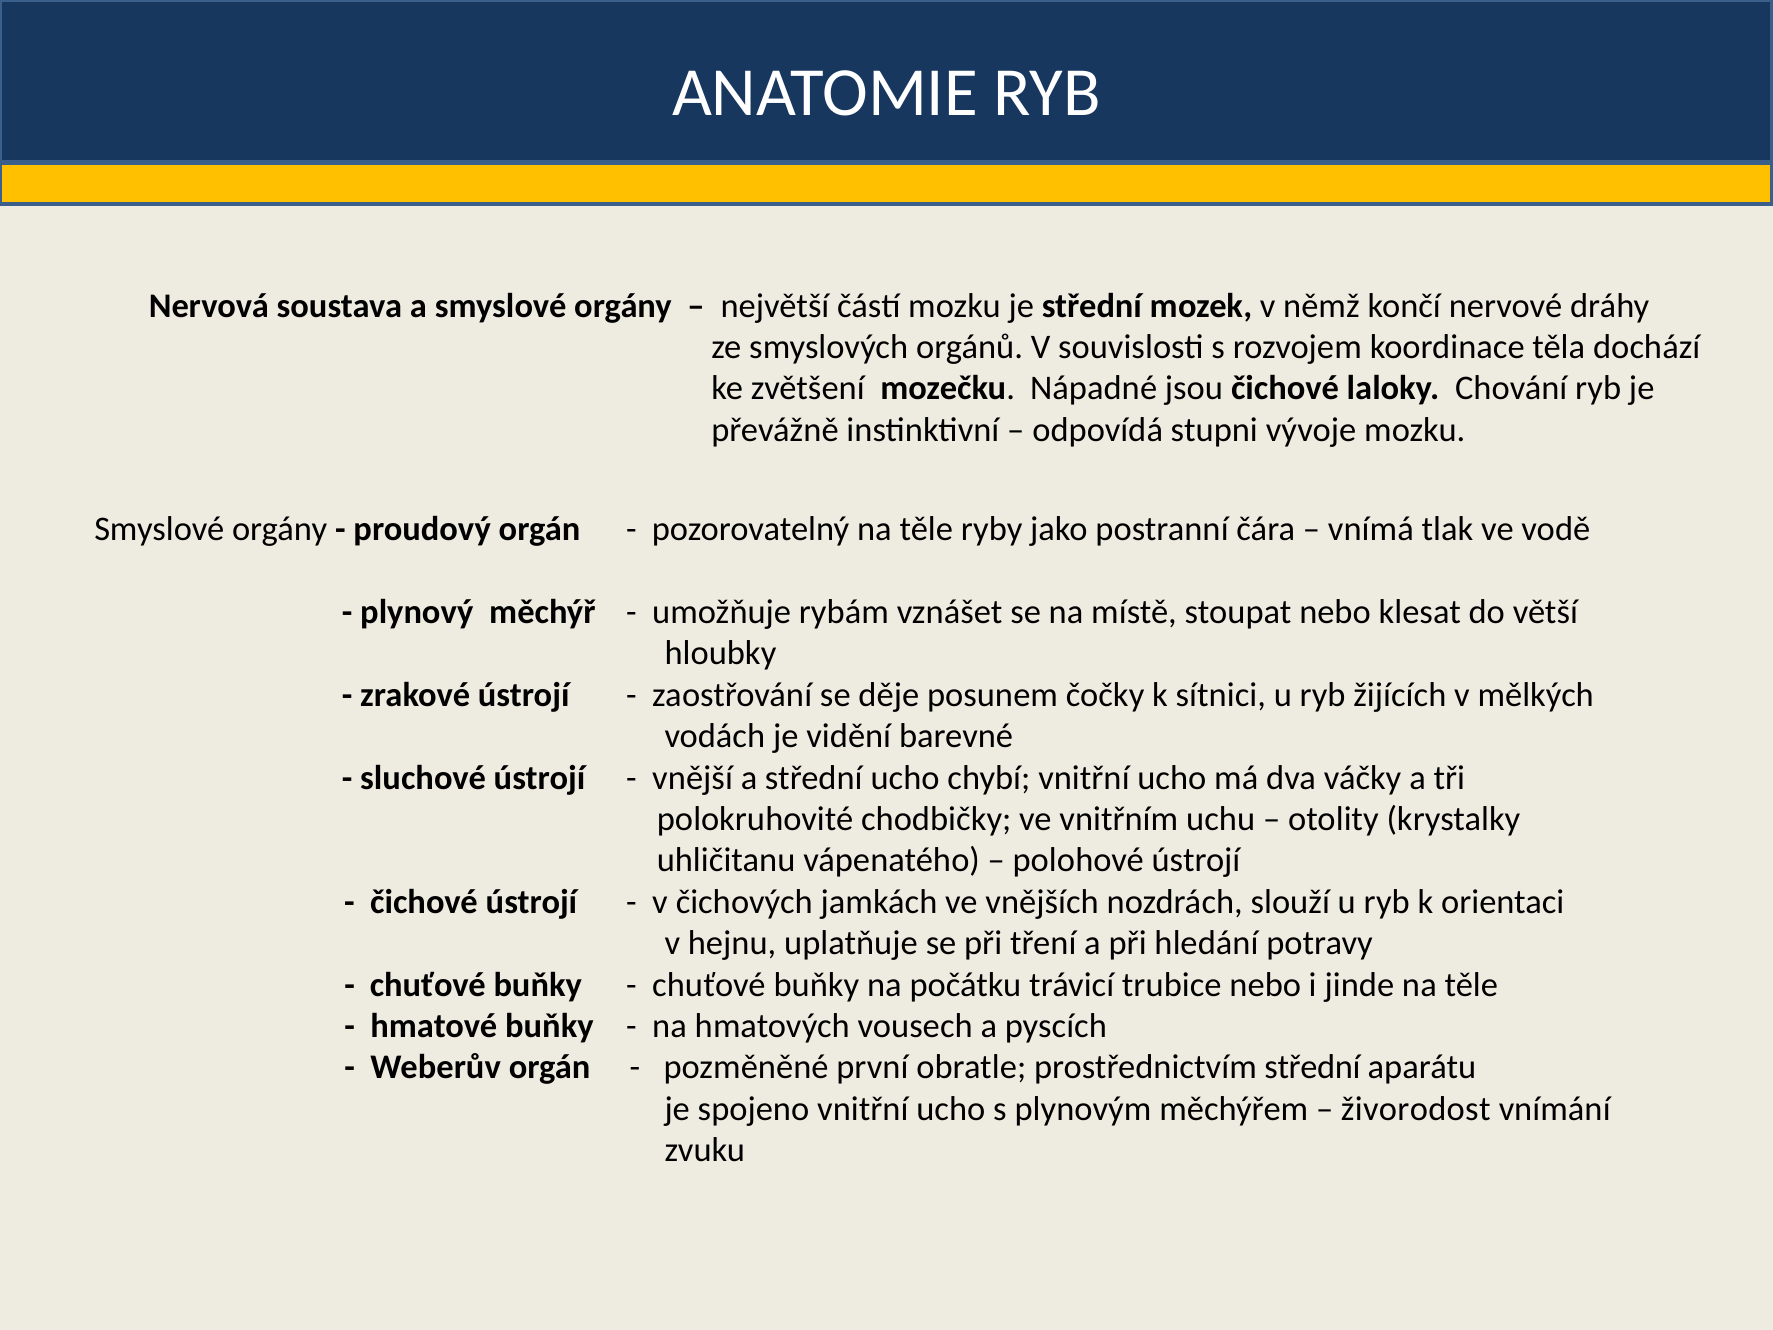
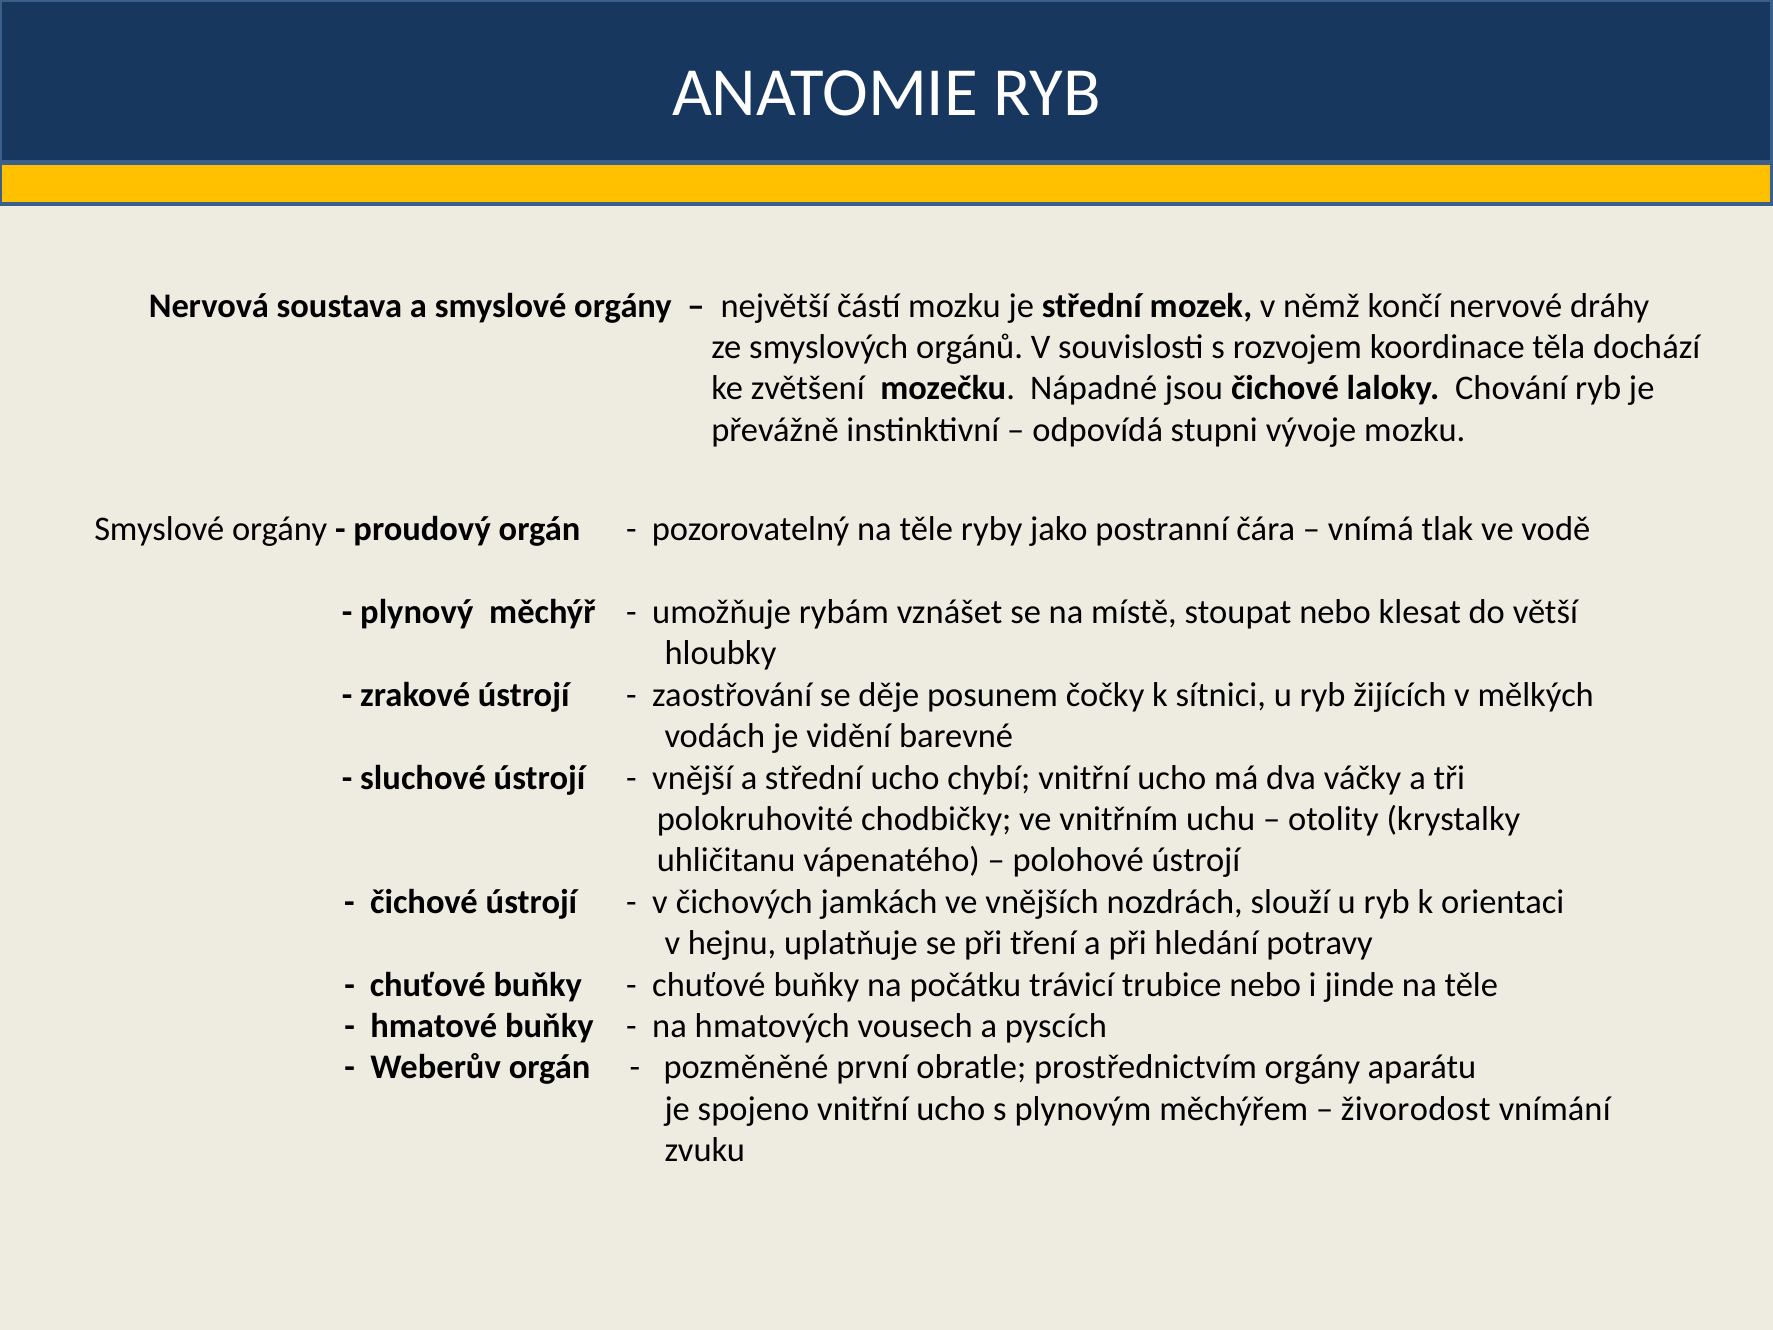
prostřednictvím střední: střední -> orgány (1312, 1067)
